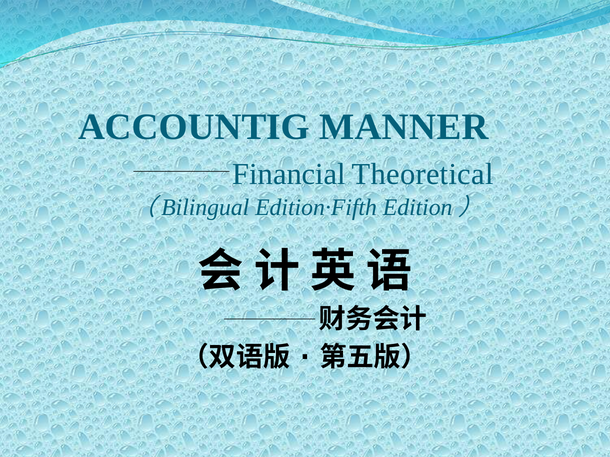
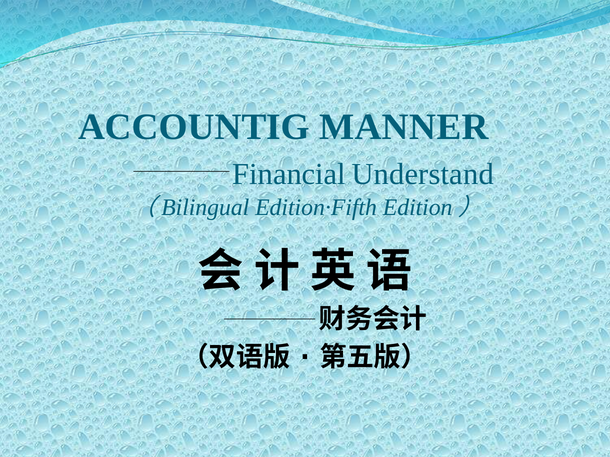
Theoretical: Theoretical -> Understand (423, 174)
